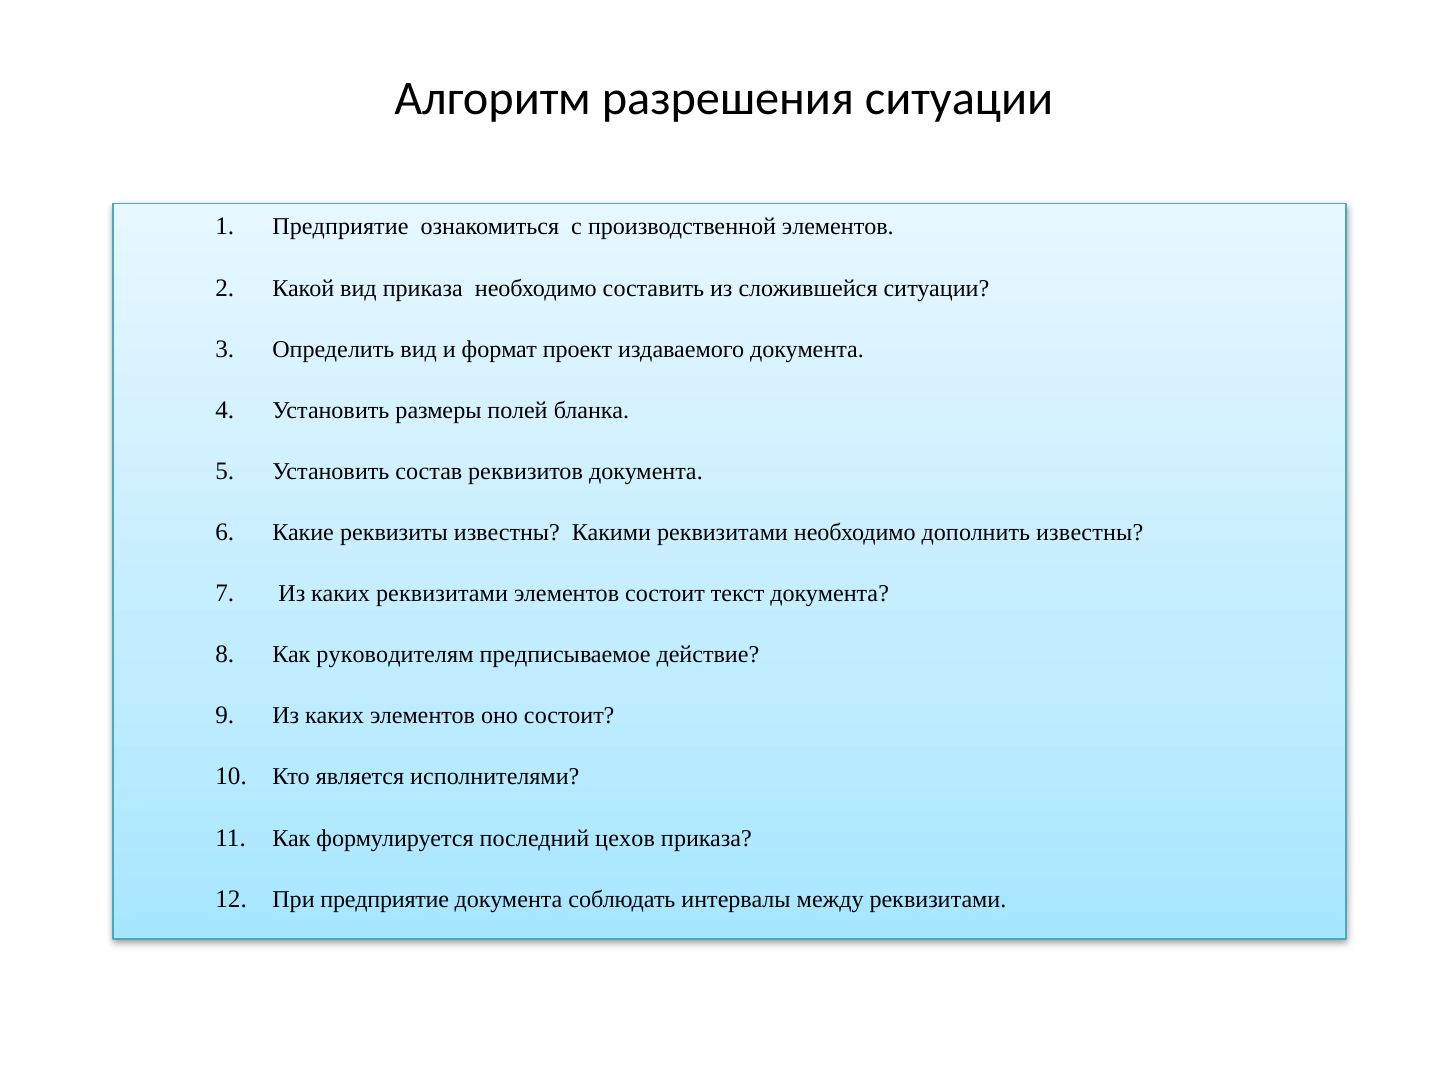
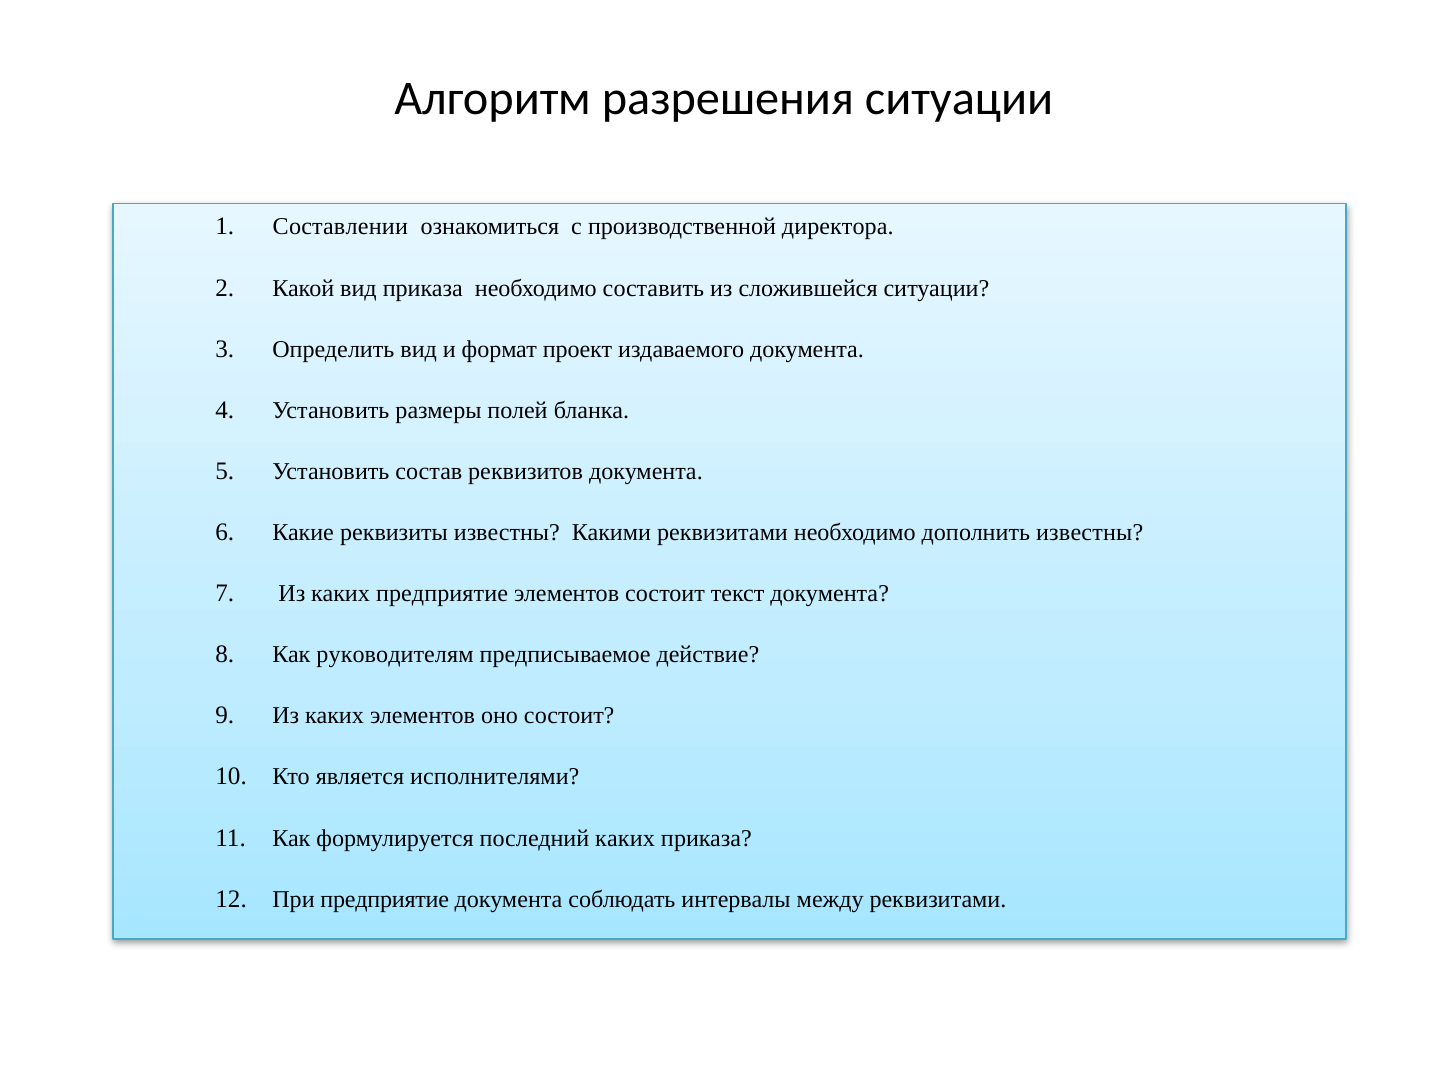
Предприятие: Предприятие -> Составлении (340, 227)
производственной элементов: элементов -> директора (838, 227)
каких реквизитами: реквизитами -> предприятие (442, 594)
последний цехов: цехов -> каких (625, 838)
